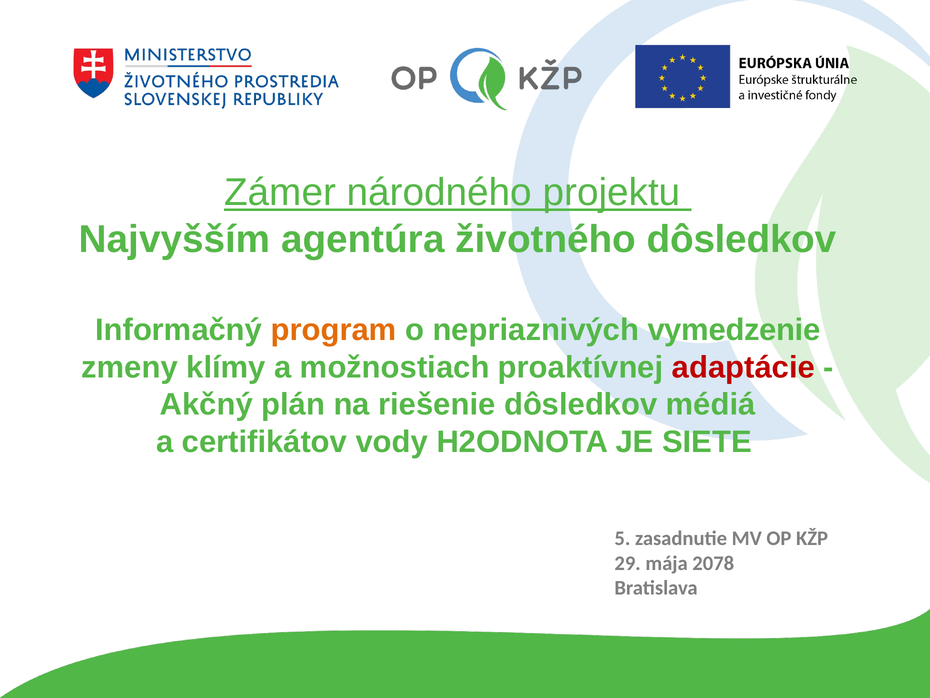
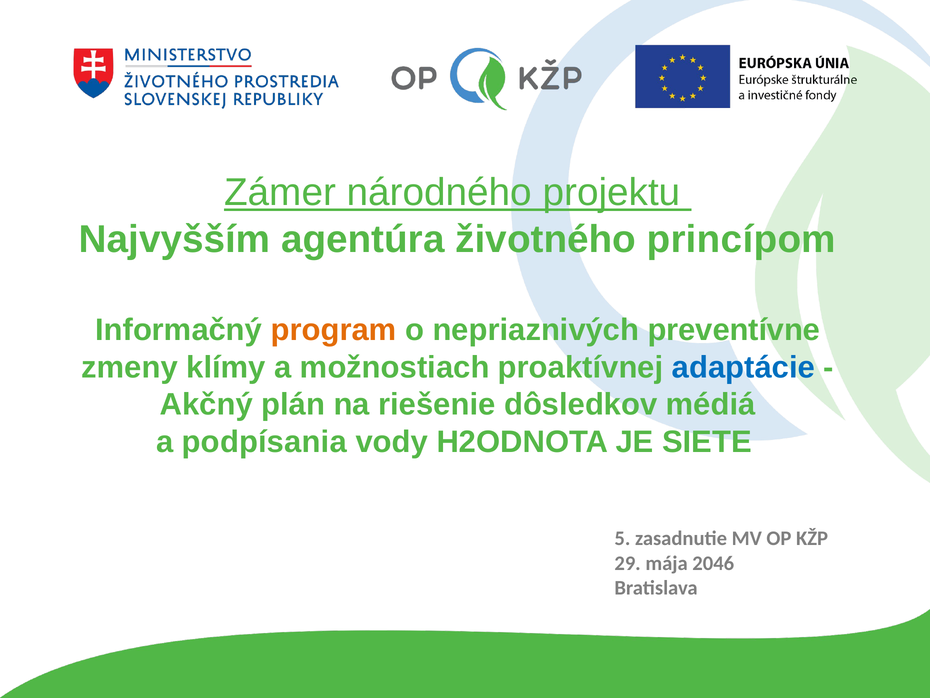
životného dôsledkov: dôsledkov -> princípom (741, 239)
vymedzenie: vymedzenie -> preventívne (734, 330)
adaptácie colour: red -> blue (743, 367)
certifikátov: certifikátov -> podpísania (264, 442)
2078: 2078 -> 2046 (713, 563)
